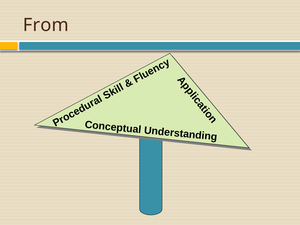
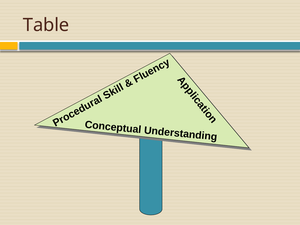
From: From -> Table (46, 25)
